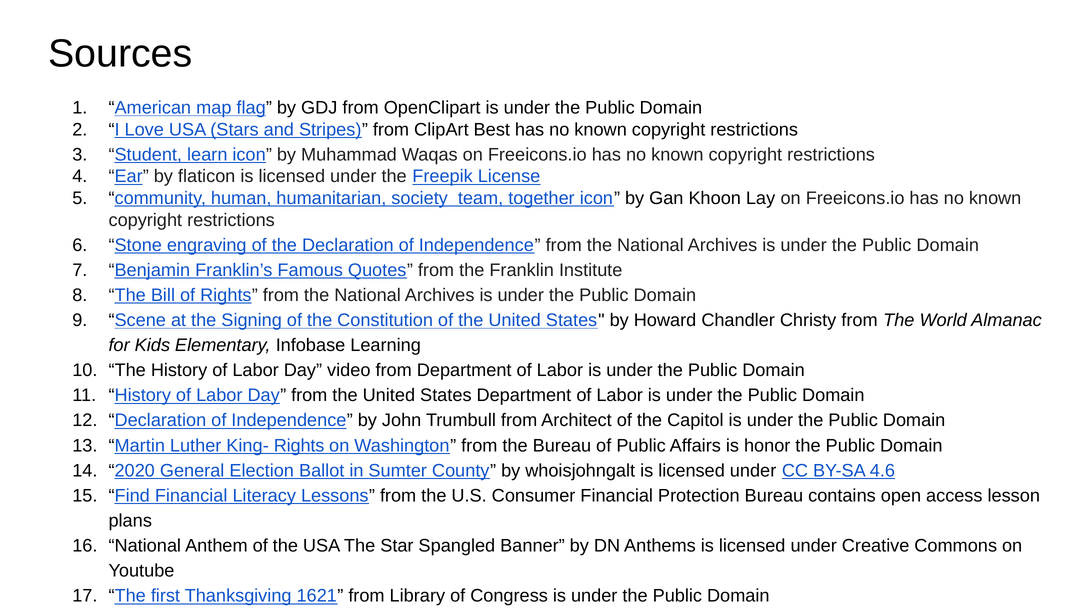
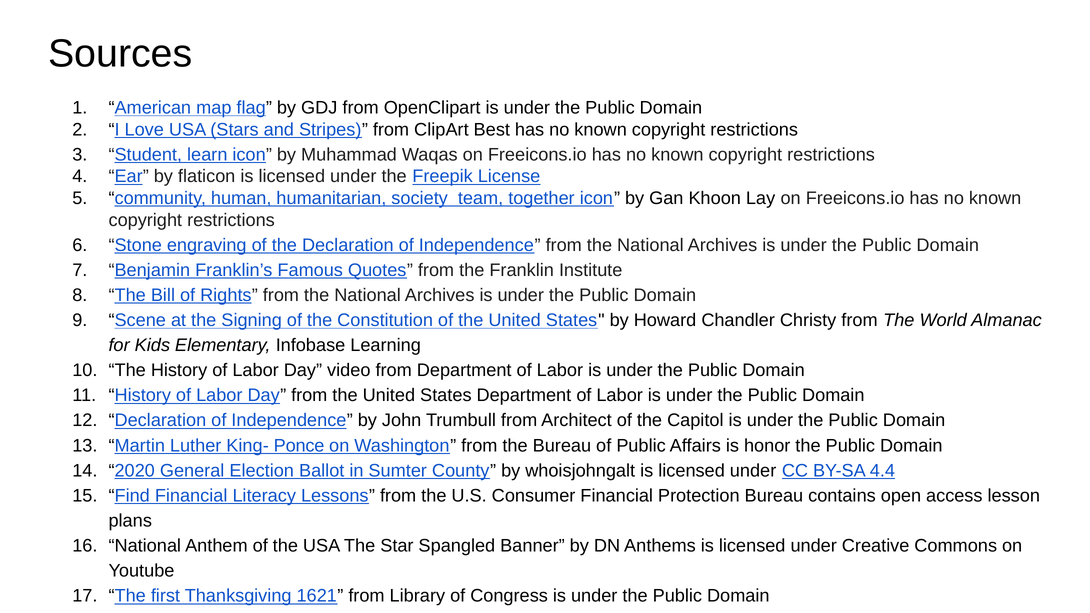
King- Rights: Rights -> Ponce (299, 446)
4.6: 4.6 -> 4.4 (882, 471)
